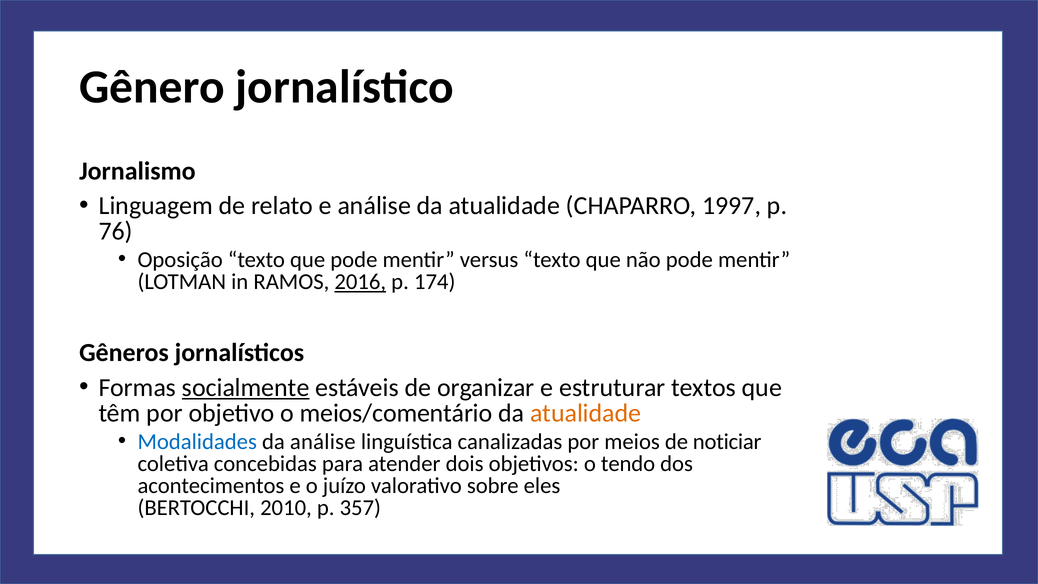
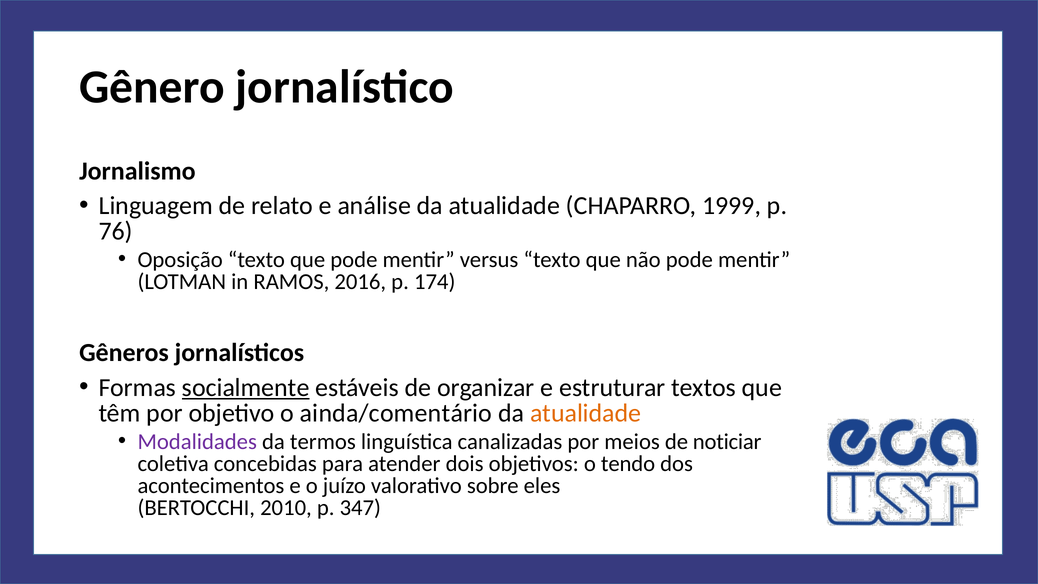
1997: 1997 -> 1999 (732, 206)
2016 underline: present -> none (360, 282)
meios/comentário: meios/comentário -> ainda/comentário (396, 413)
Modalidades colour: blue -> purple (197, 442)
da análise: análise -> termos (323, 442)
357: 357 -> 347 (360, 508)
